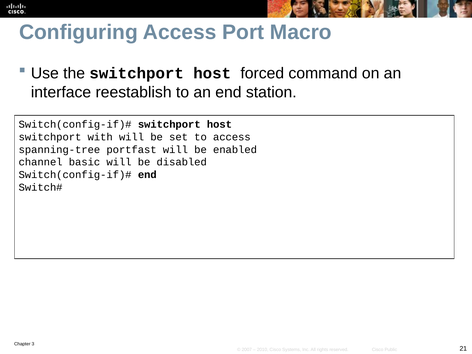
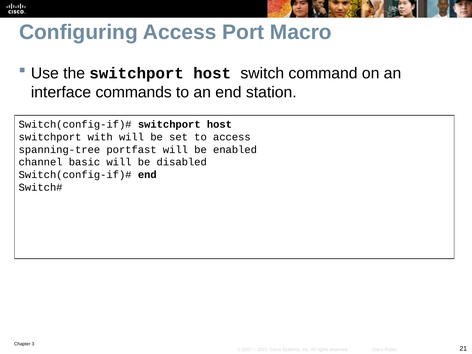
forced: forced -> switch (262, 73)
reestablish: reestablish -> commands (134, 92)
